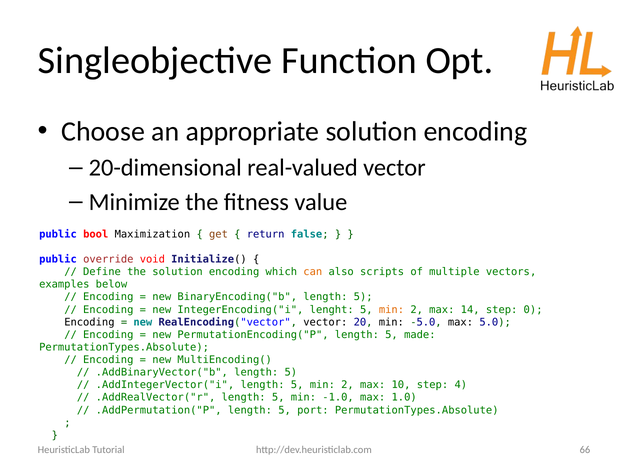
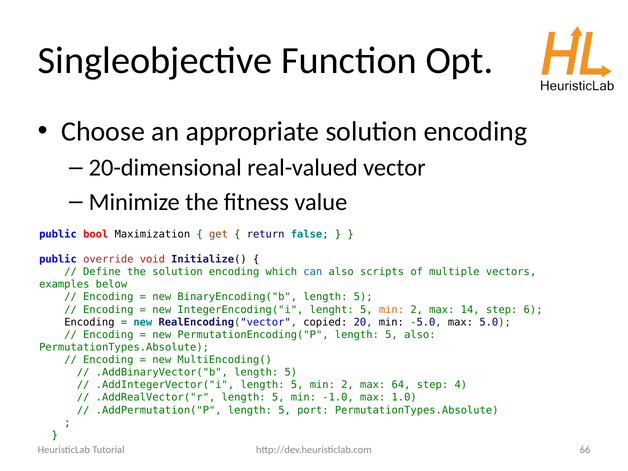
can colour: orange -> blue (313, 272)
0: 0 -> 6 (533, 310)
RealEncoding("vector vector: vector -> copied (325, 322)
5 made: made -> also (420, 335)
10: 10 -> 64 (401, 385)
